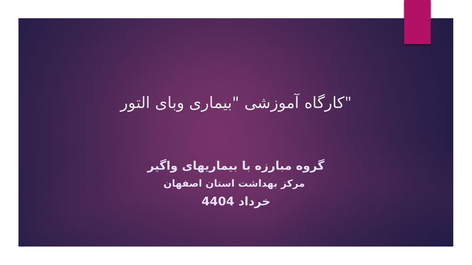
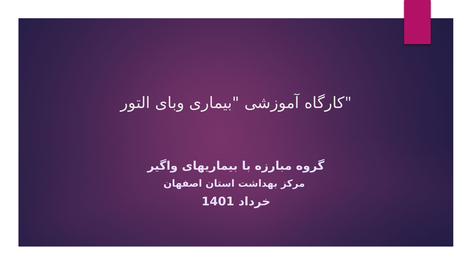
4404: 4404 -> 1401 (218, 202)
